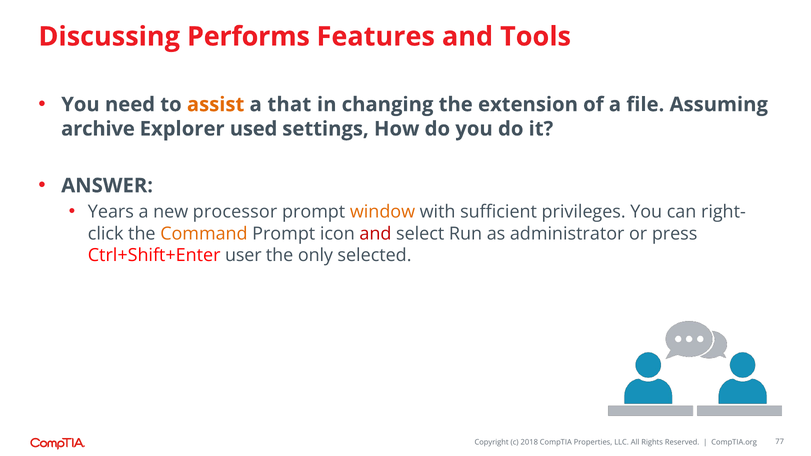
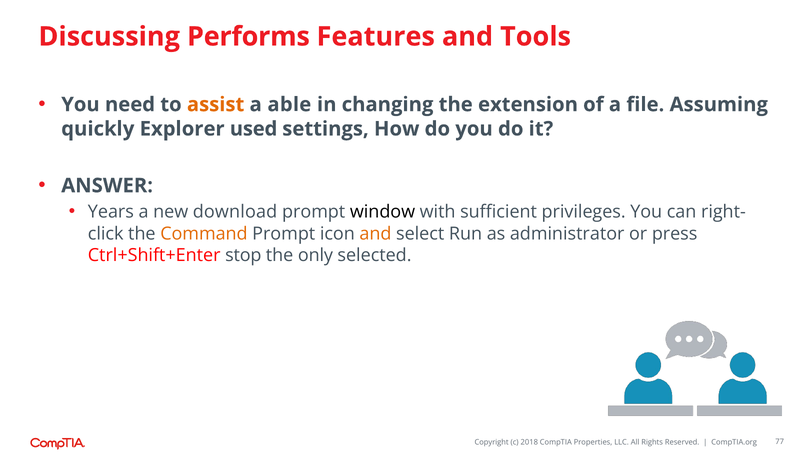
that: that -> able (289, 105)
archive: archive -> quickly (98, 129)
processor: processor -> download (235, 212)
window colour: orange -> black (383, 212)
and colour: red -> orange (375, 234)
user: user -> stop (243, 255)
